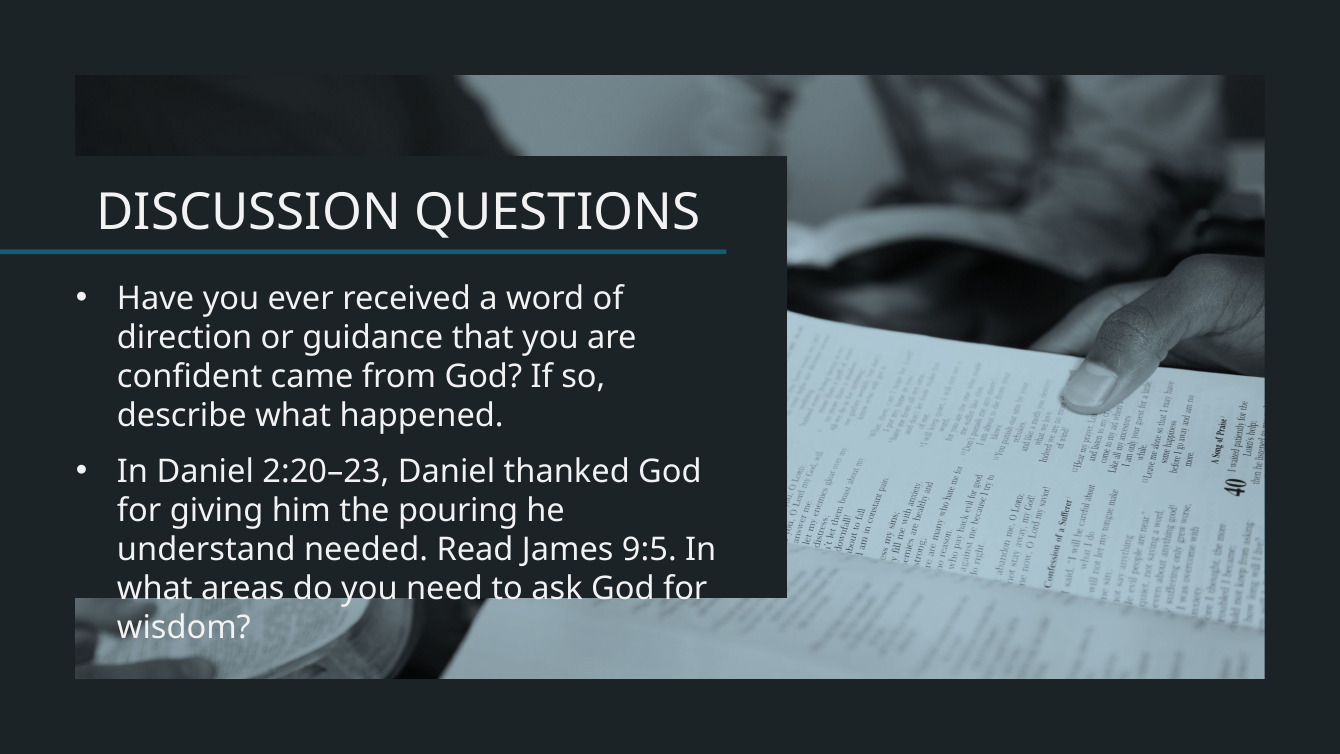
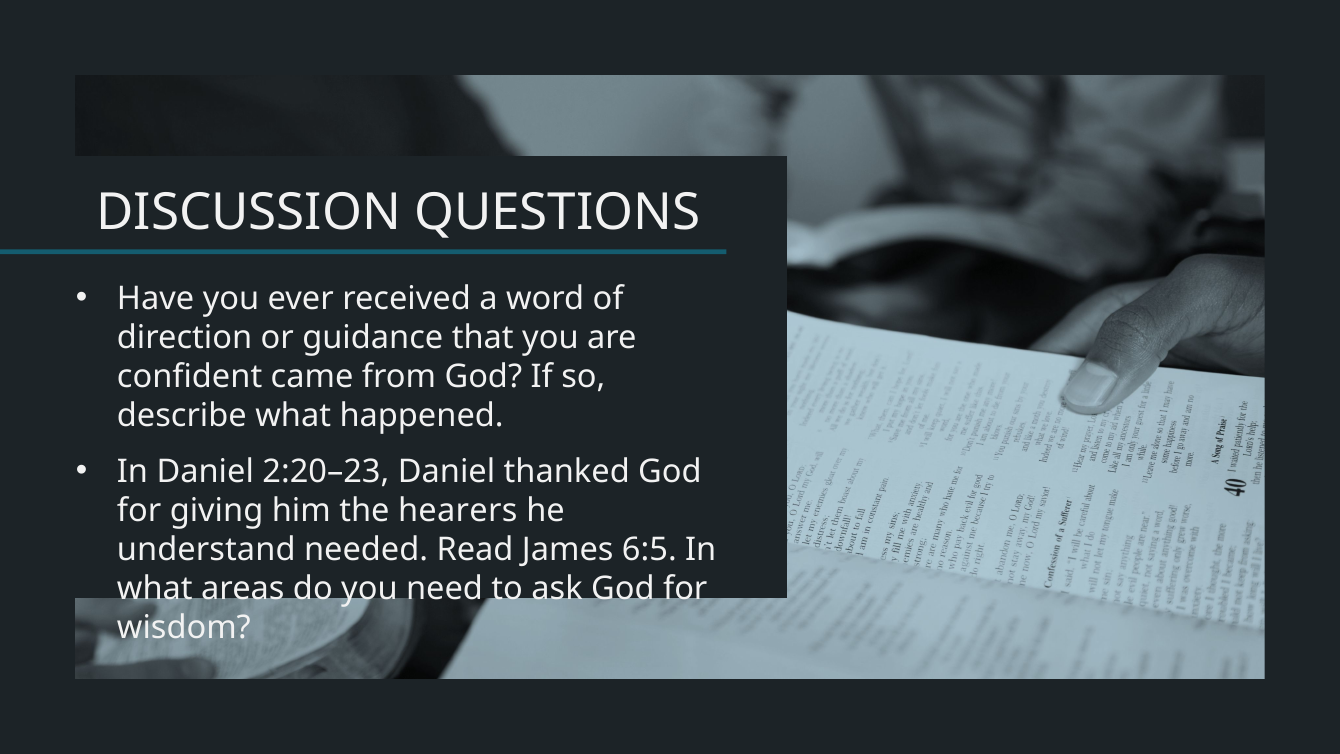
pouring: pouring -> hearers (458, 510)
9:5: 9:5 -> 6:5 (649, 550)
